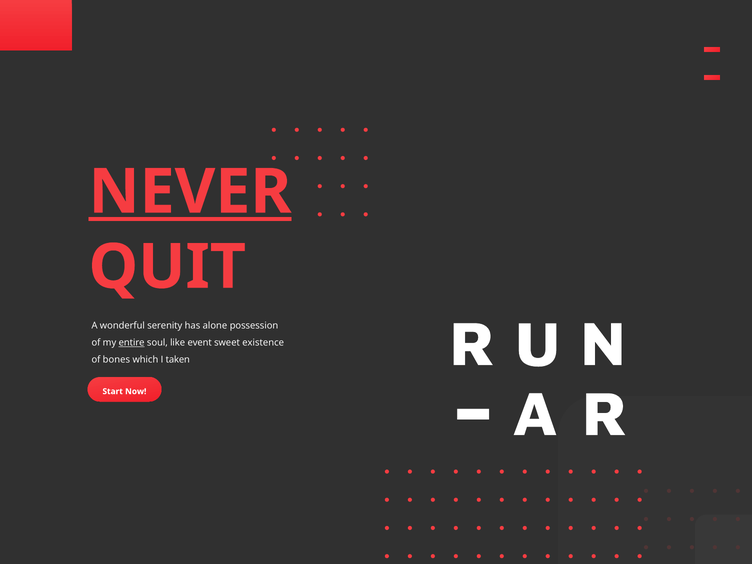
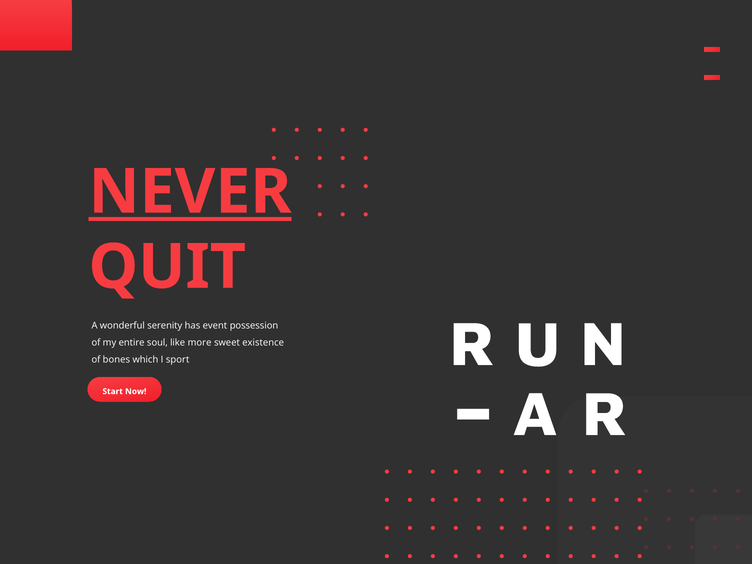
alone: alone -> event (215, 326)
entire underline: present -> none (132, 343)
event: event -> more (200, 343)
taken: taken -> sport (178, 360)
